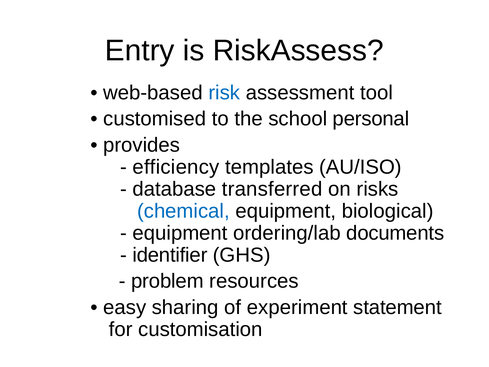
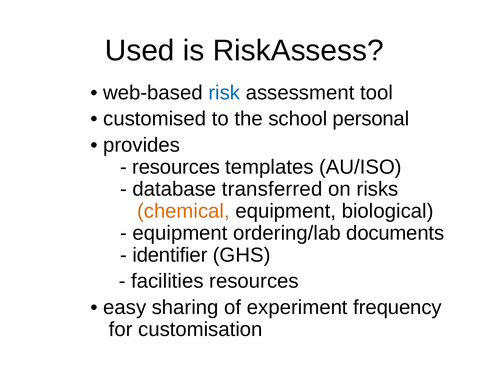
Entry: Entry -> Used (140, 50)
efficiency: efficiency -> resources (176, 167)
chemical colour: blue -> orange (183, 211)
problem: problem -> facilities (167, 281)
statement: statement -> frequency (397, 307)
